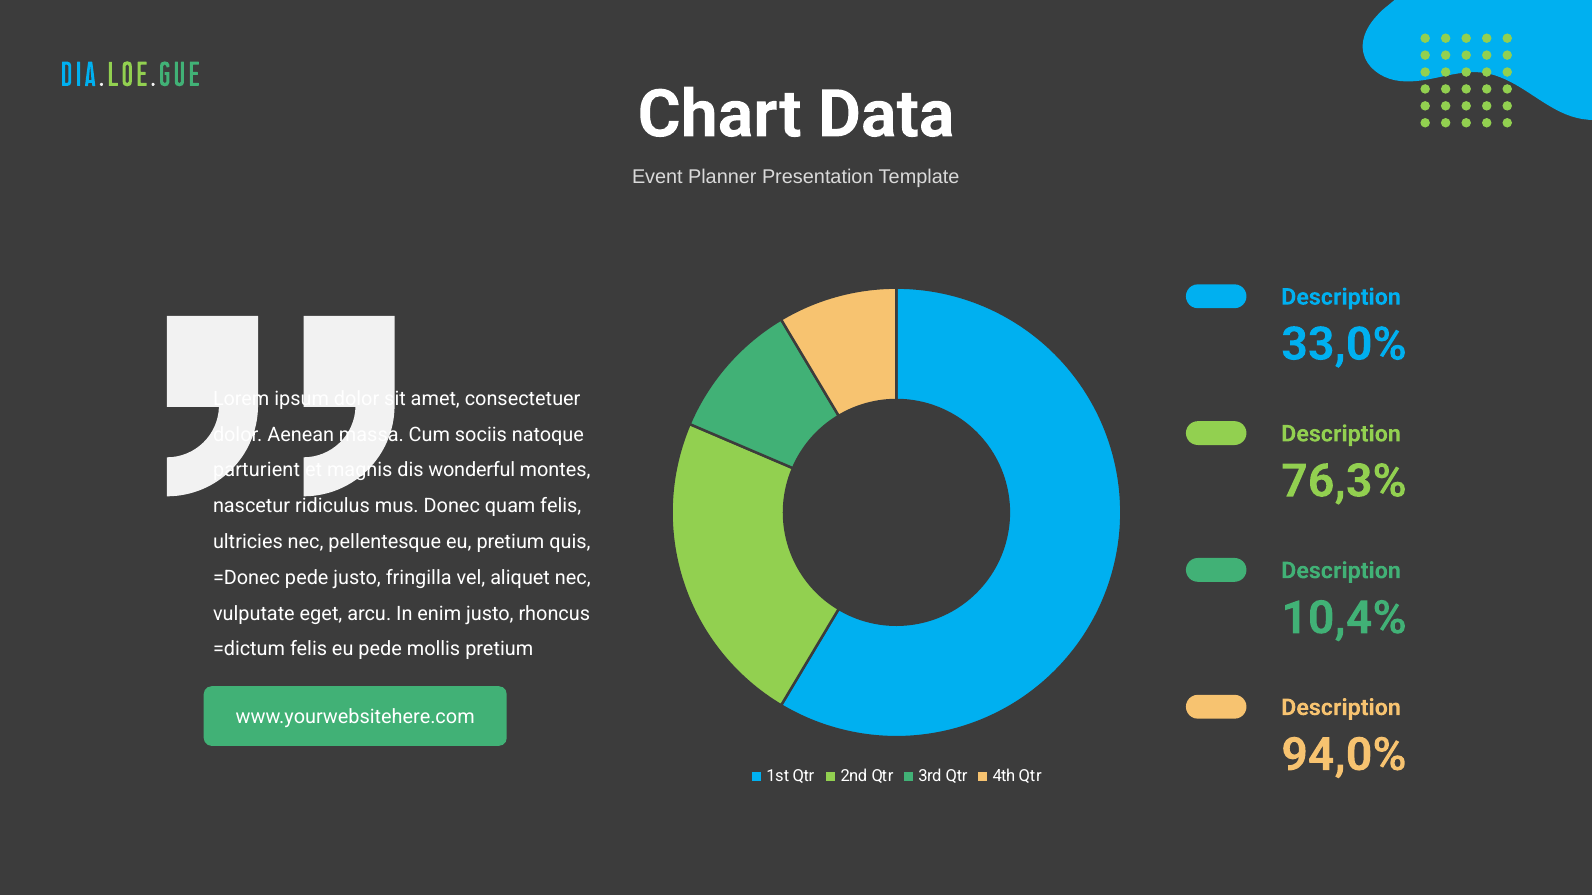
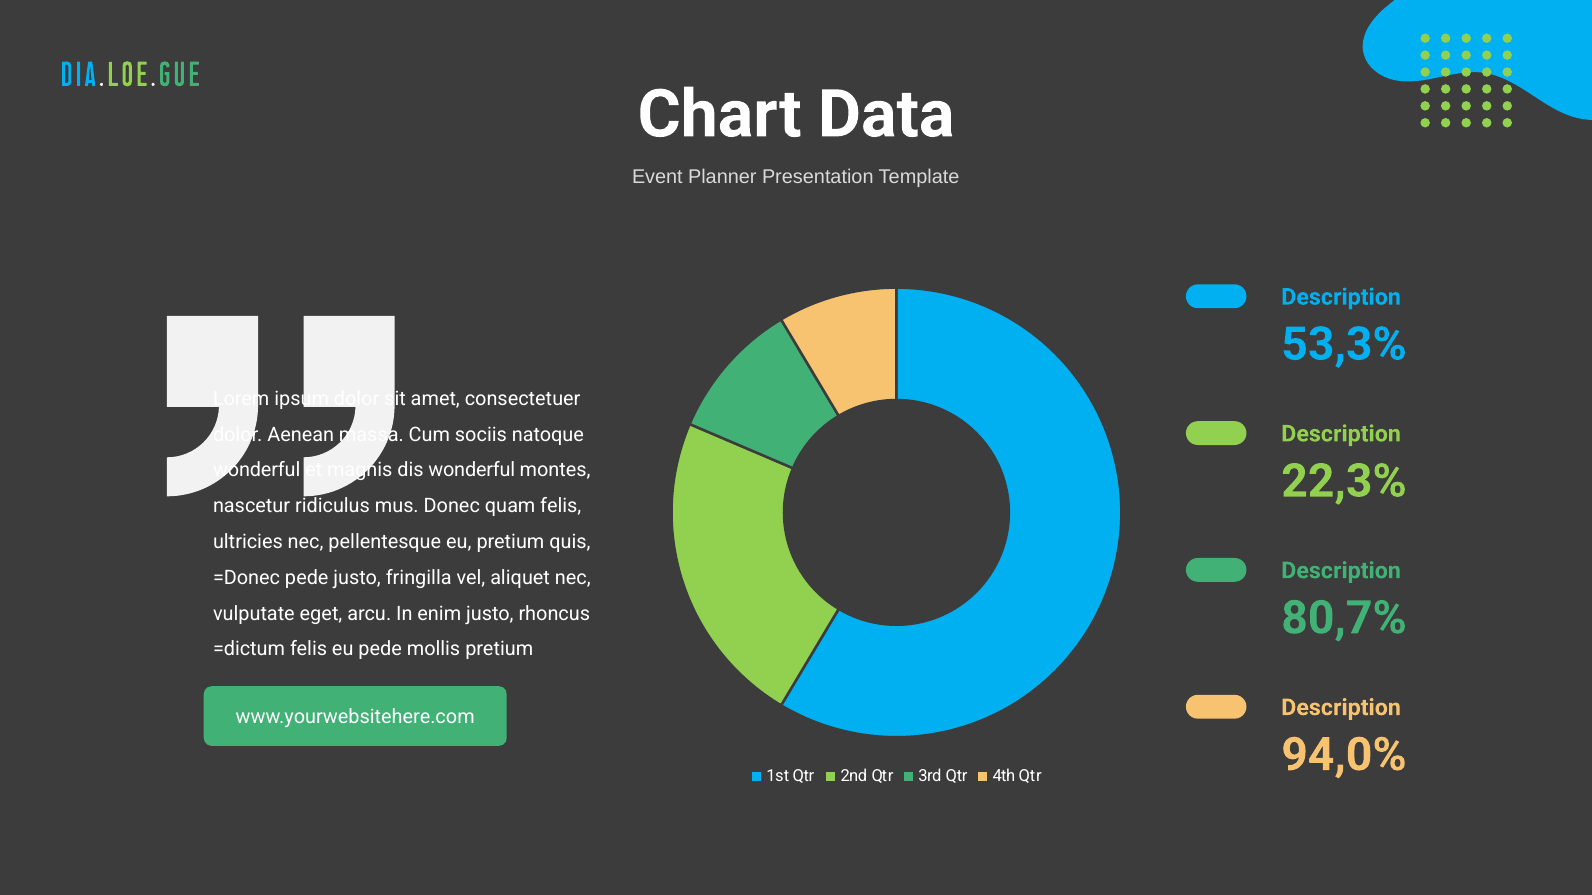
33,0%: 33,0% -> 53,3% (1344, 345)
parturient: parturient -> wonderful (257, 471)
76,3%: 76,3% -> 22,3% (1344, 481)
10,4%: 10,4% -> 80,7% (1344, 618)
